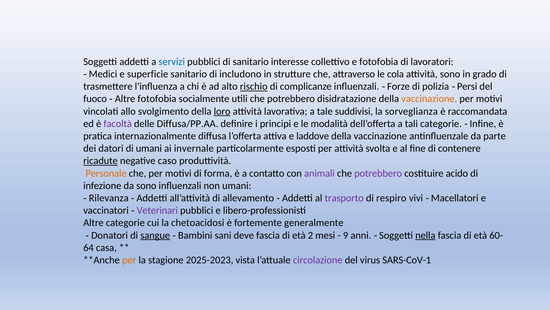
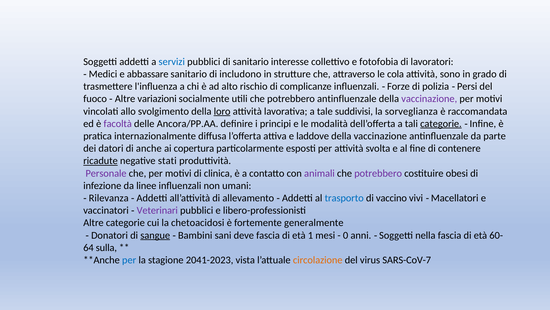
superficie: superficie -> abbassare (148, 74)
rischio underline: present -> none (254, 86)
Altre fotofobia: fotofobia -> variazioni (157, 99)
potrebbero disidratazione: disidratazione -> antinfluenzale (347, 99)
vaccinazione colour: orange -> purple (429, 99)
Diffusa/PP.AA: Diffusa/PP.AA -> Ancora/PP.AA (188, 123)
categorie underline: none -> present (441, 123)
di umani: umani -> anche (149, 148)
invernale: invernale -> copertura (194, 148)
caso: caso -> stati (167, 161)
Personale colour: orange -> purple (106, 173)
forma: forma -> clinica (218, 173)
acido: acido -> obesi (457, 173)
da sono: sono -> linee (146, 185)
trasporto colour: purple -> blue (344, 198)
respiro: respiro -> vaccino (391, 198)
2: 2 -> 1 (310, 235)
9: 9 -> 0 (346, 235)
nella underline: present -> none (425, 235)
casa: casa -> sulla (106, 247)
per colour: orange -> blue (129, 260)
2025-2023: 2025-2023 -> 2041-2023 (210, 260)
circolazione colour: purple -> orange (318, 260)
SARS-CoV-1: SARS-CoV-1 -> SARS-CoV-7 (407, 260)
